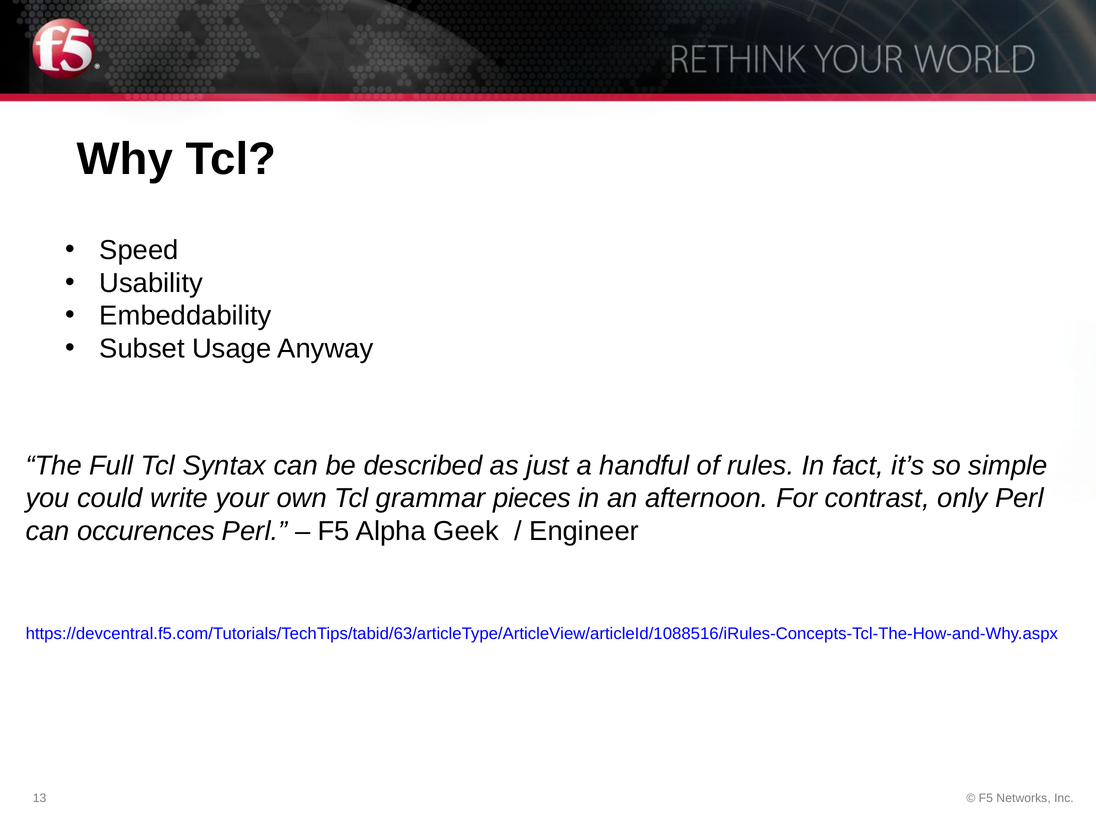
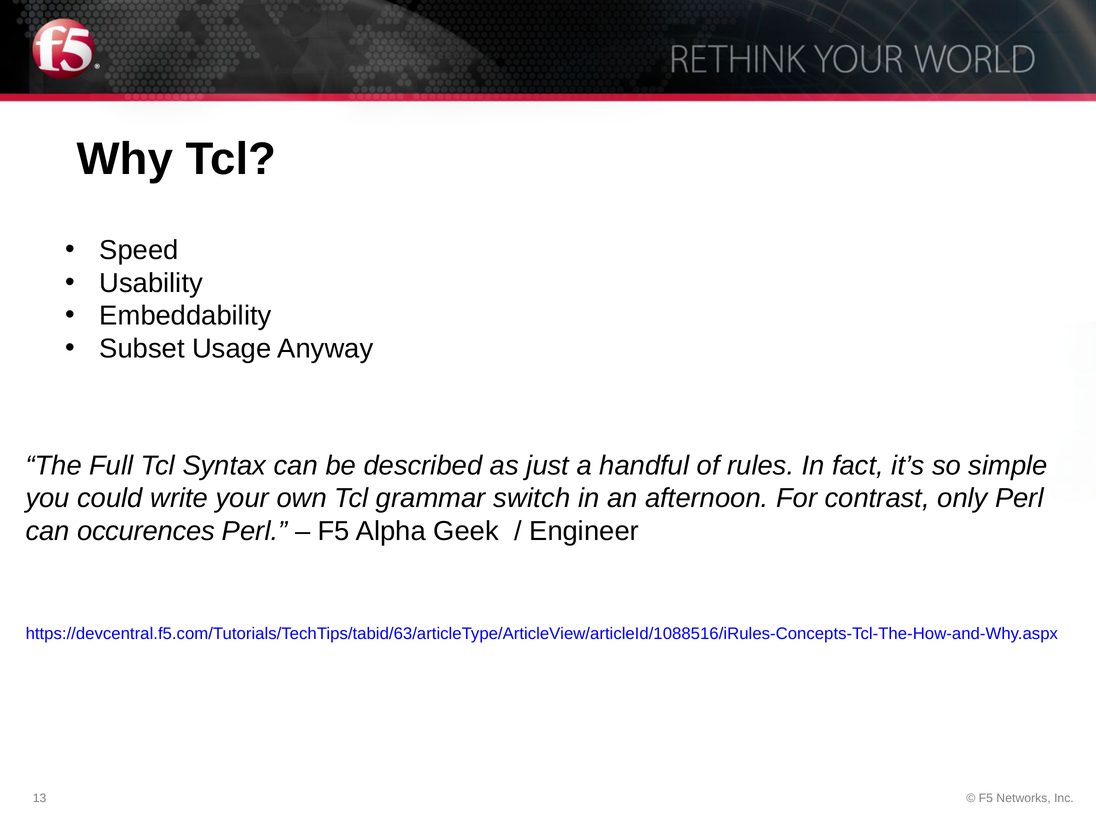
pieces: pieces -> switch (532, 498)
